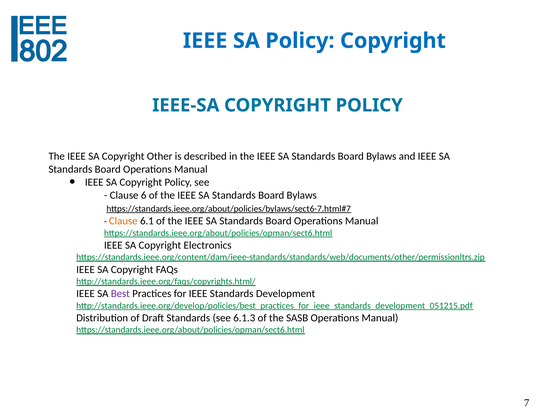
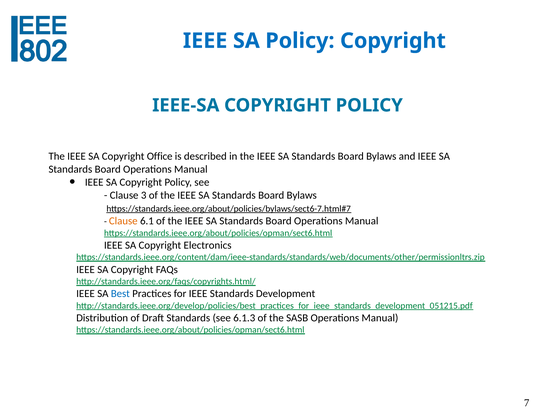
Other: Other -> Office (160, 156)
6: 6 -> 3 (144, 195)
Best colour: purple -> blue (120, 294)
